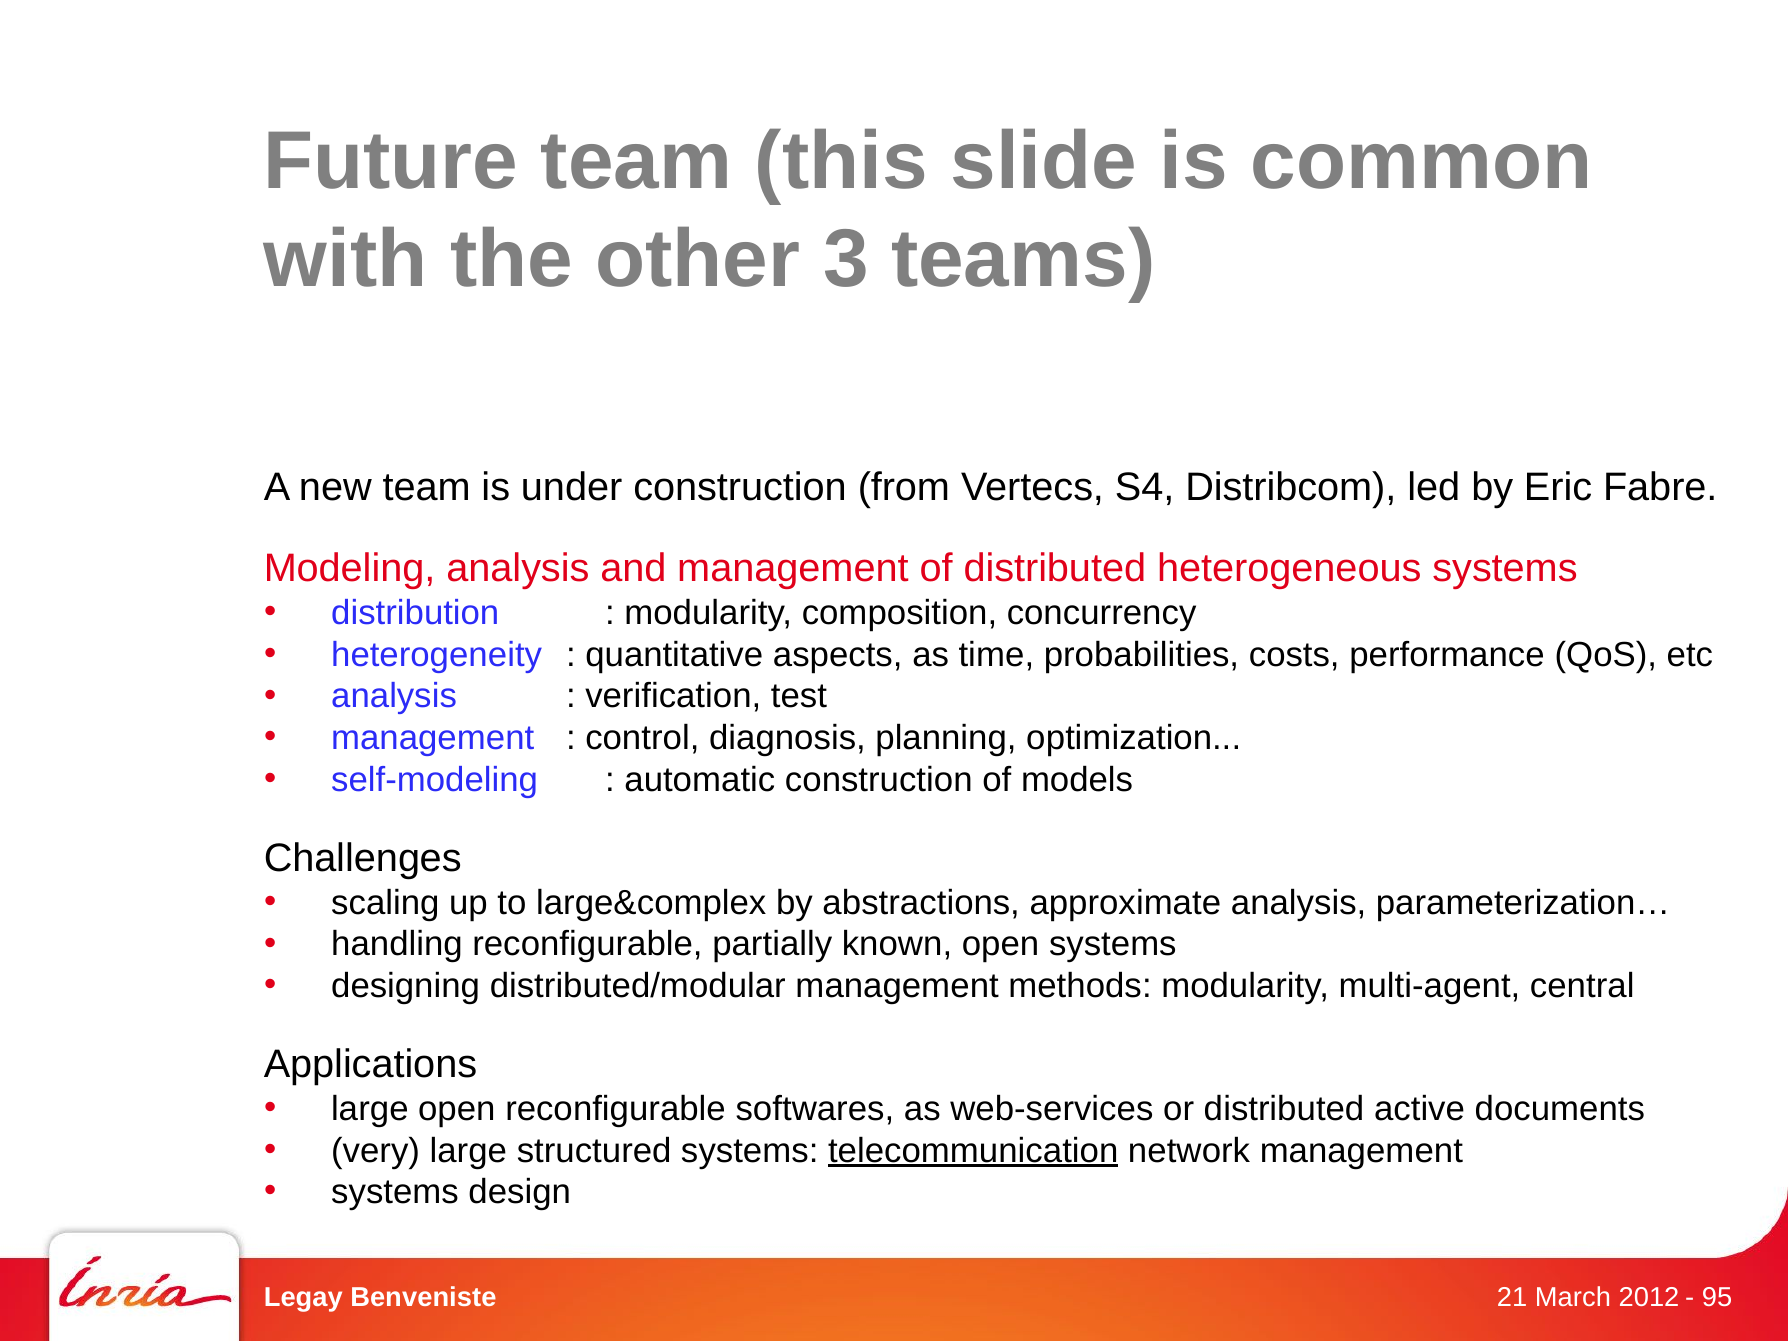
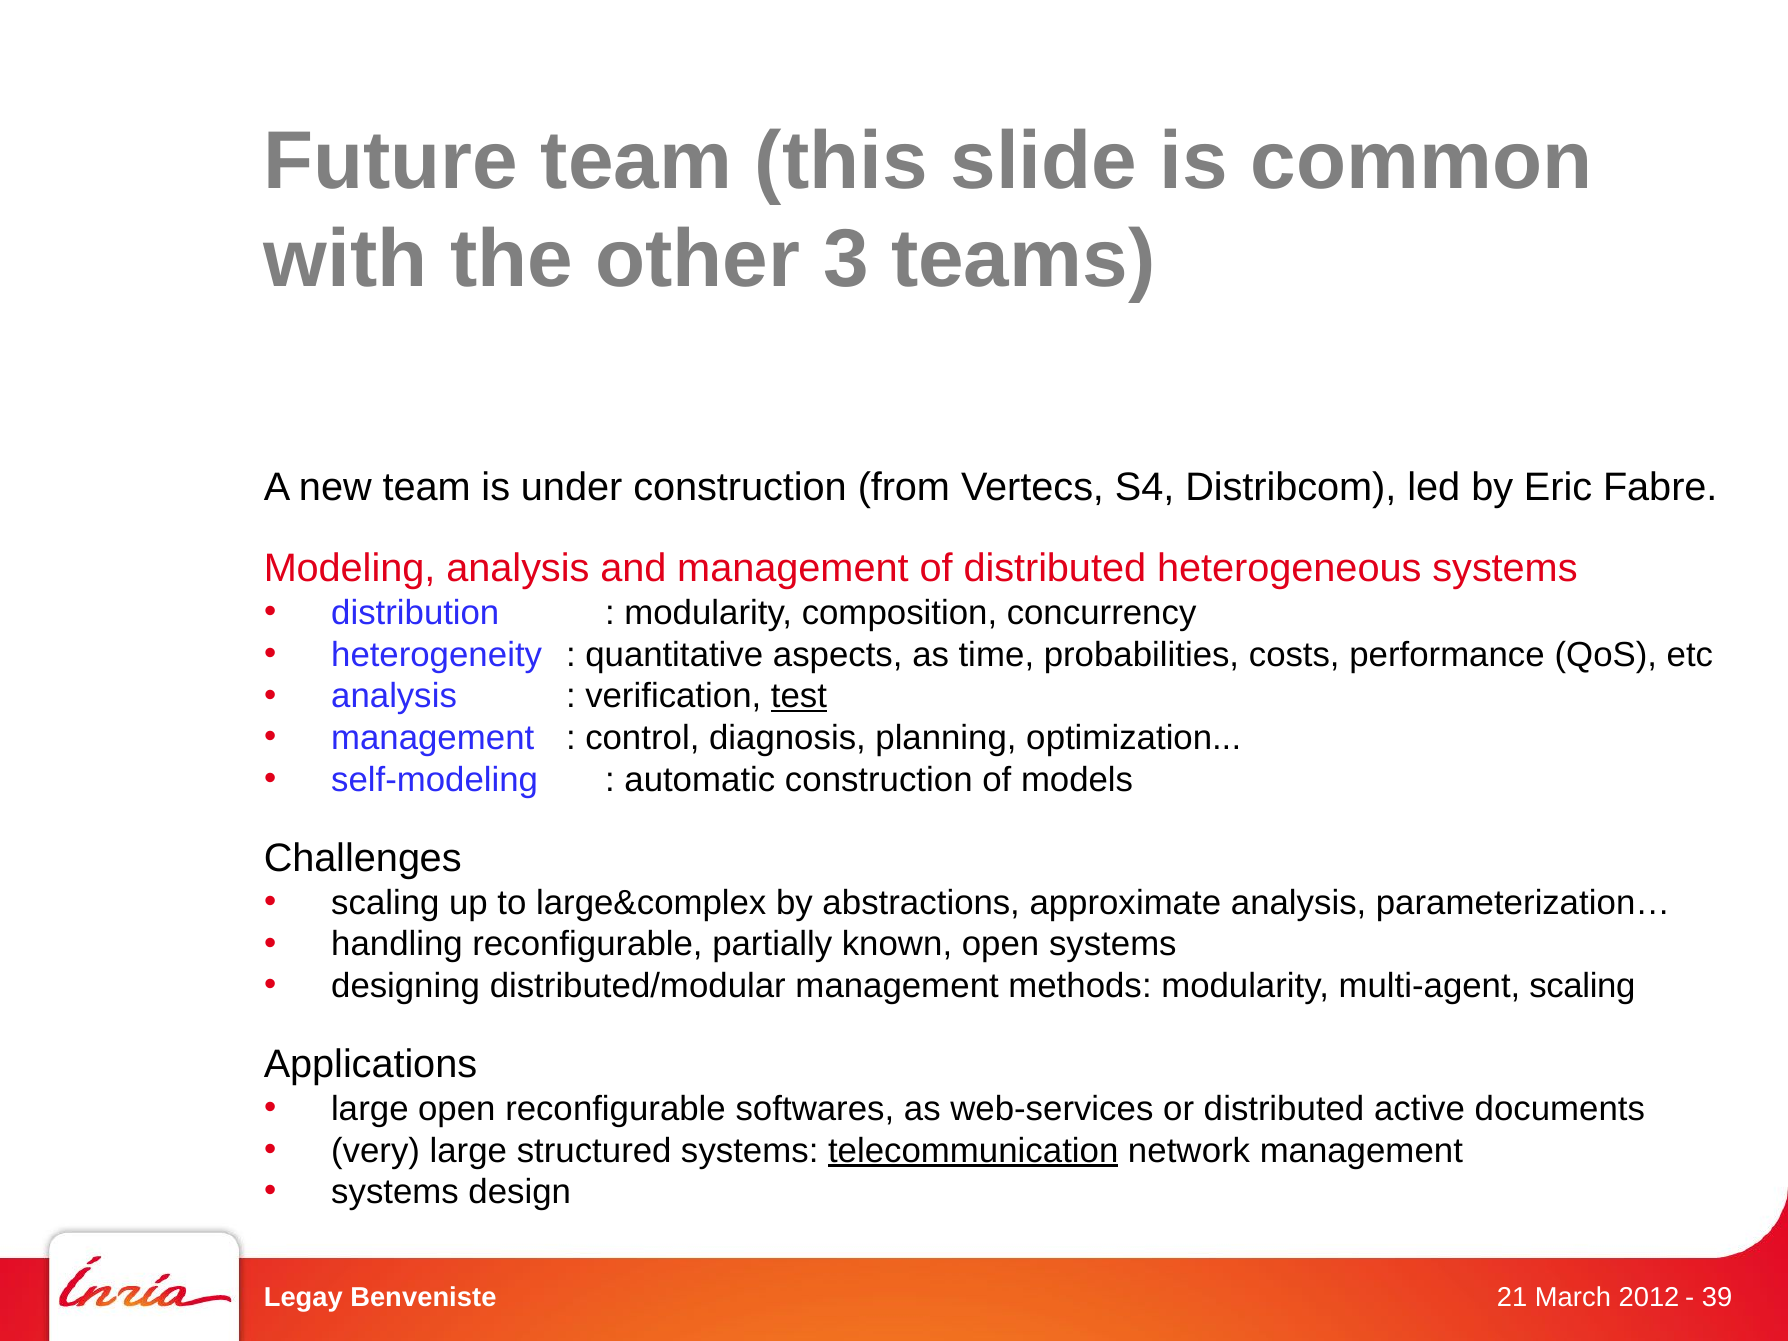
test underline: none -> present (799, 696)
multi-agent central: central -> scaling (1582, 986)
95: 95 -> 39 (1717, 1297)
